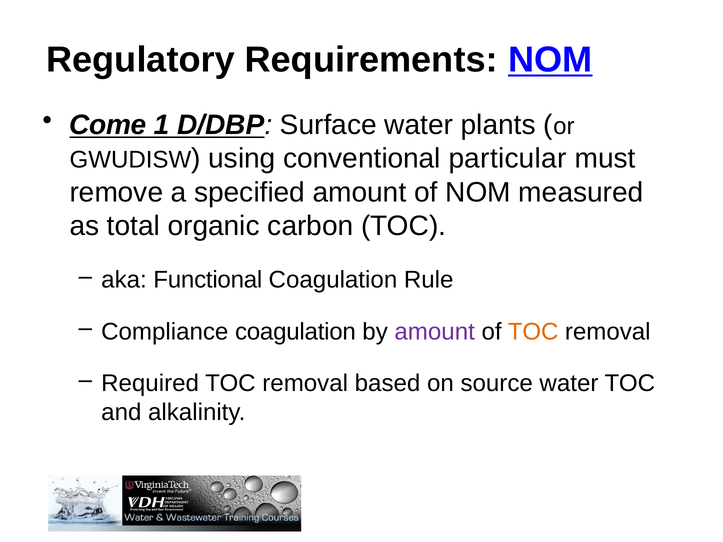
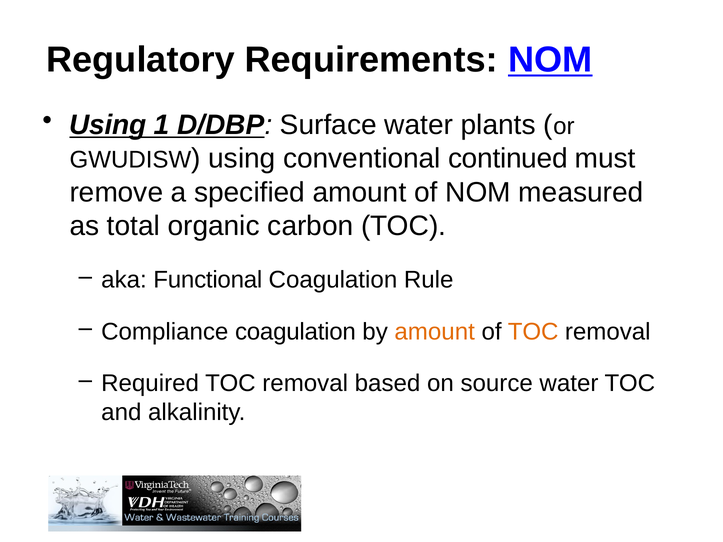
Come: Come -> Using (108, 125)
particular: particular -> continued (508, 159)
amount colour: purple -> orange (435, 332)
